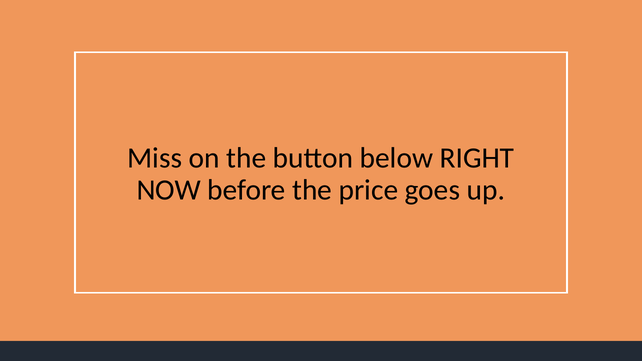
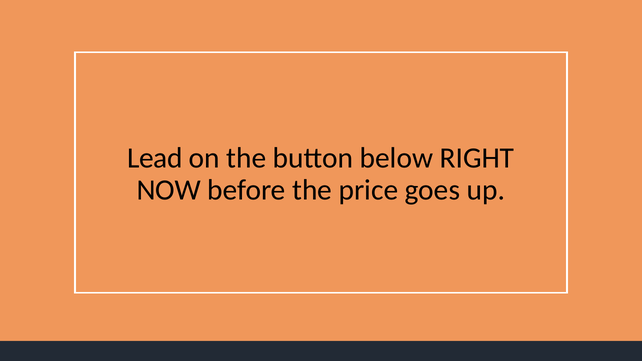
Miss: Miss -> Lead (155, 158)
